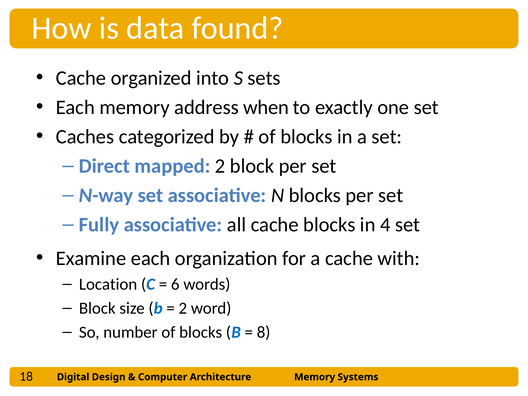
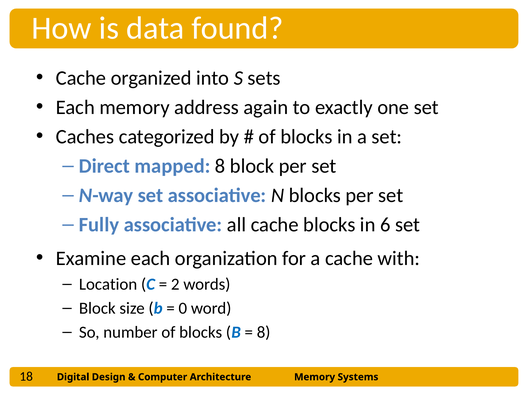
when: when -> again (266, 107)
mapped 2: 2 -> 8 (220, 166)
4: 4 -> 6 (385, 225)
6: 6 -> 2 (175, 284)
2: 2 -> 0 (183, 308)
